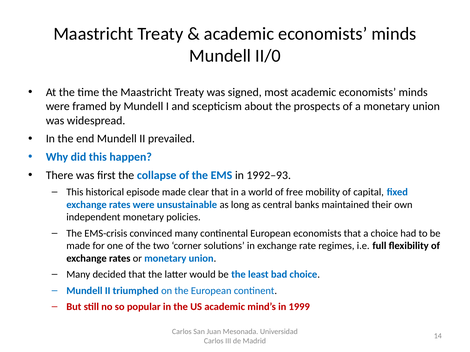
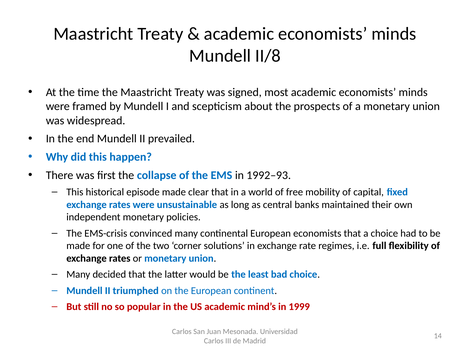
II/0: II/0 -> II/8 (268, 56)
